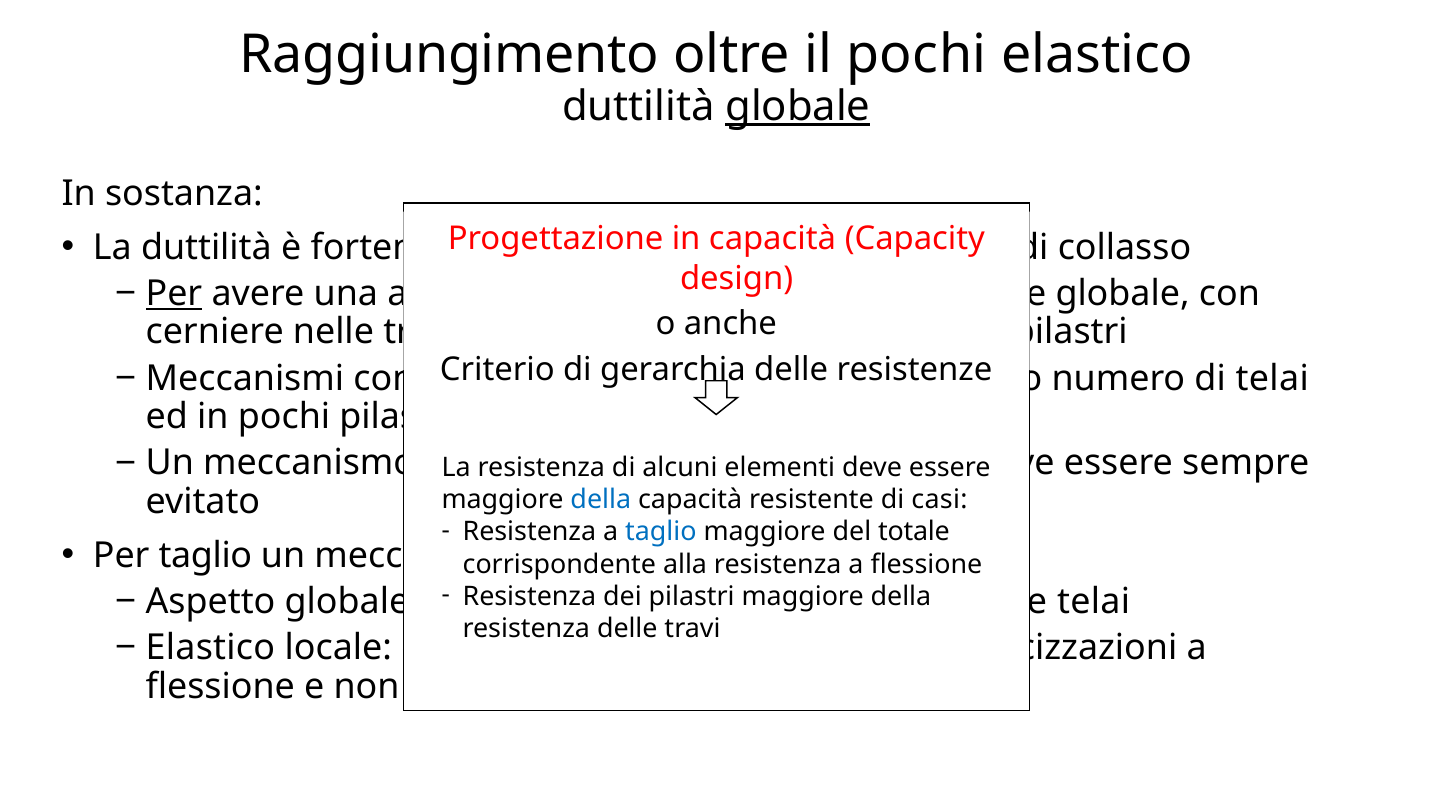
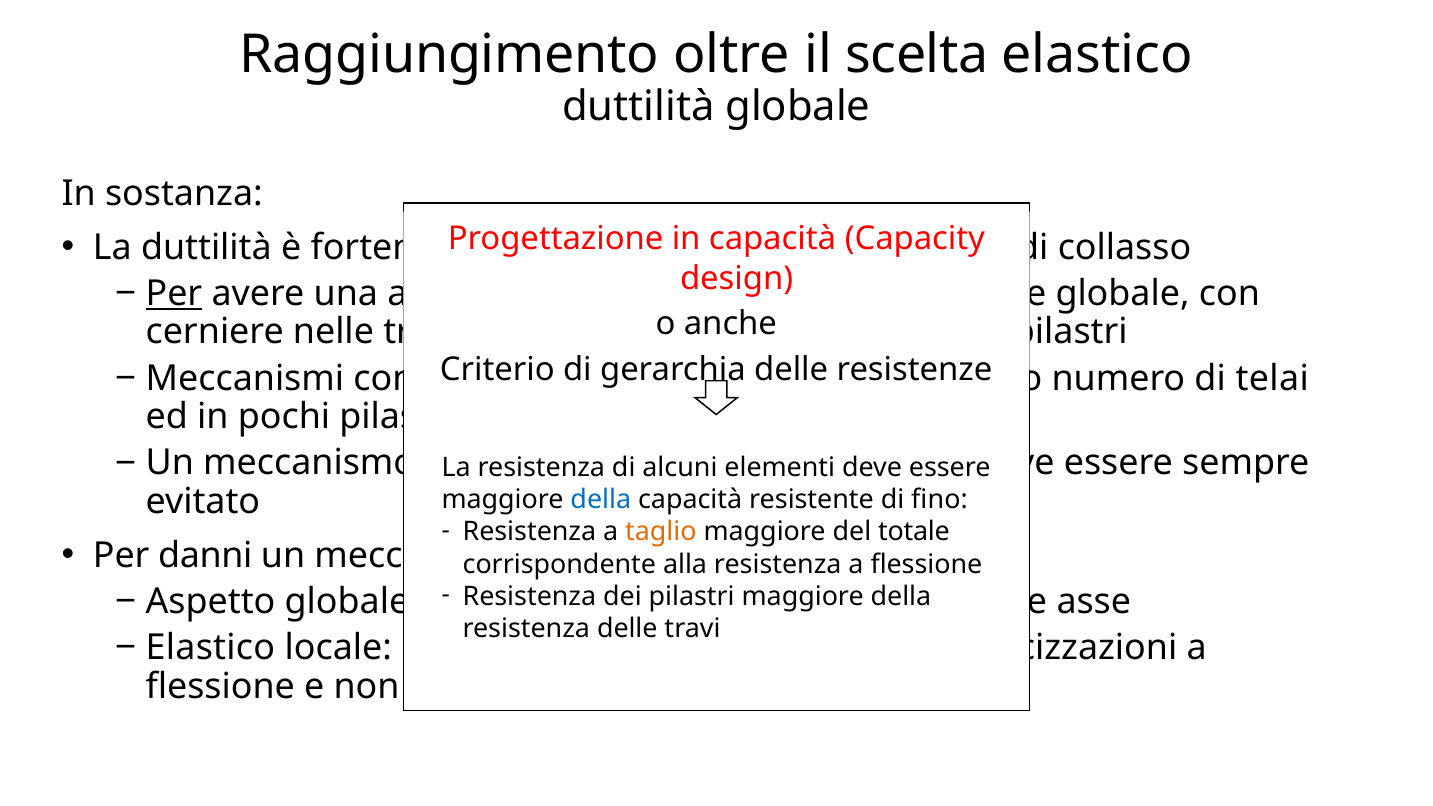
il pochi: pochi -> scelta (917, 55)
globale underline: present -> none (798, 107)
casi: casi -> fino (940, 500)
taglio colour: blue -> orange (661, 532)
Per taglio: taglio -> danni (205, 555)
telai: telai -> asse (1094, 601)
